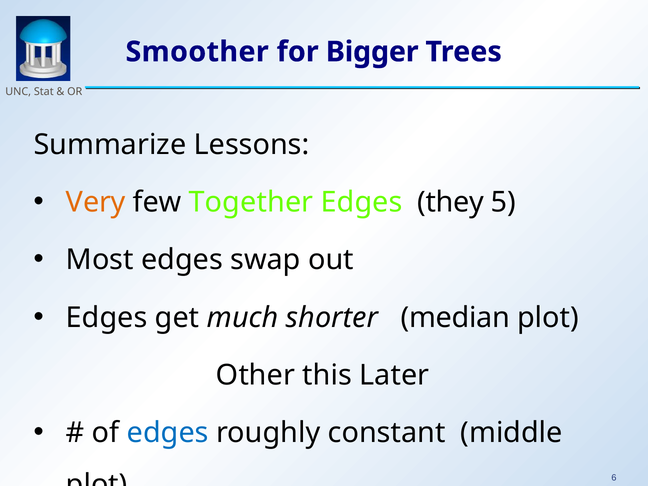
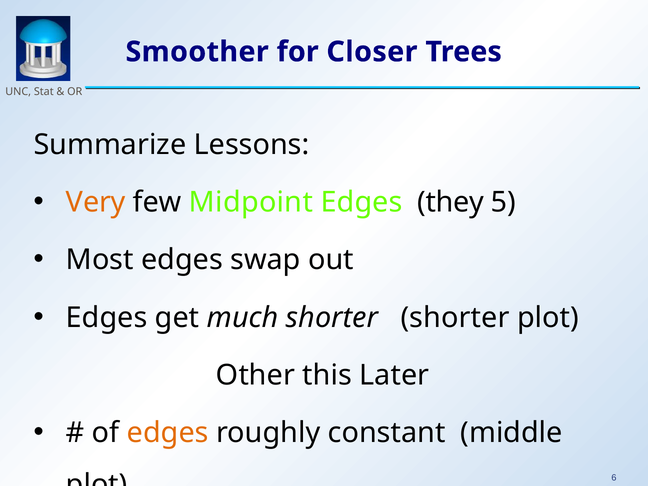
Bigger: Bigger -> Closer (372, 52)
Together: Together -> Midpoint (251, 202)
shorter median: median -> shorter (455, 318)
edges colour: blue -> orange (168, 433)
